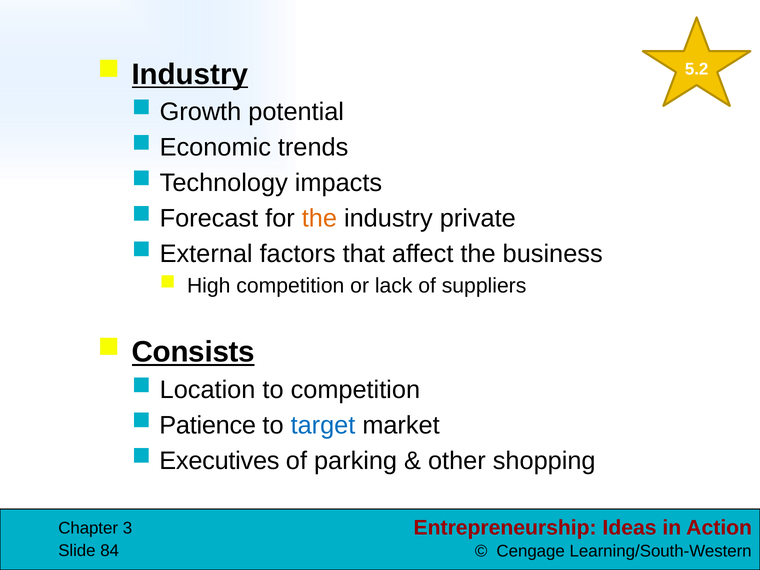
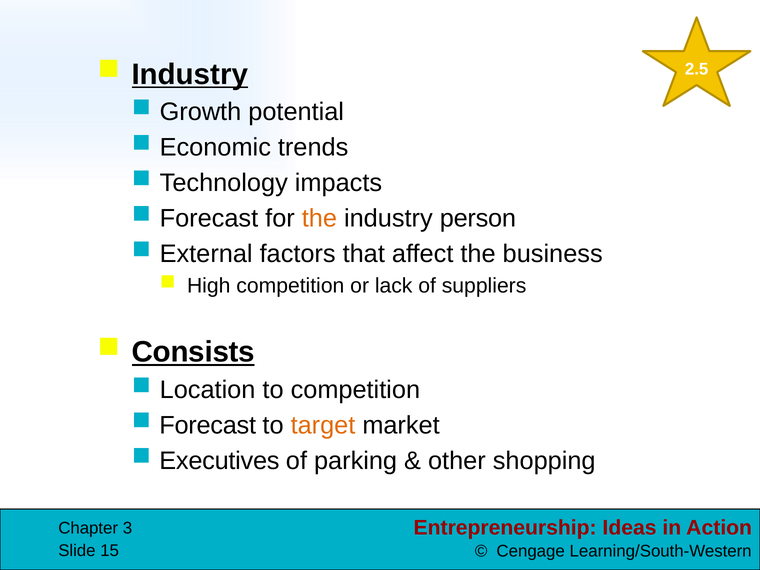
5.2: 5.2 -> 2.5 (697, 69)
private: private -> person (478, 218)
Patience: Patience -> Forecast (208, 425)
target colour: blue -> orange (323, 425)
84: 84 -> 15 (110, 551)
